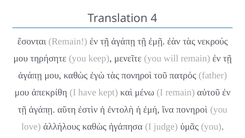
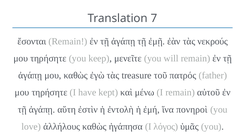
4: 4 -> 7 (154, 18)
τὰς πονηροὶ: πονηροὶ -> treasure (137, 75)
ἀπεκρίθη: ἀπεκρίθη -> τηρήσητε (50, 92)
judge: judge -> λόγος (166, 126)
